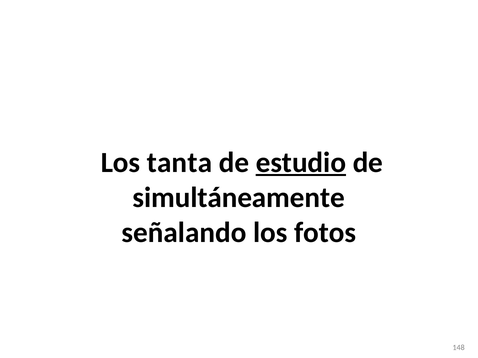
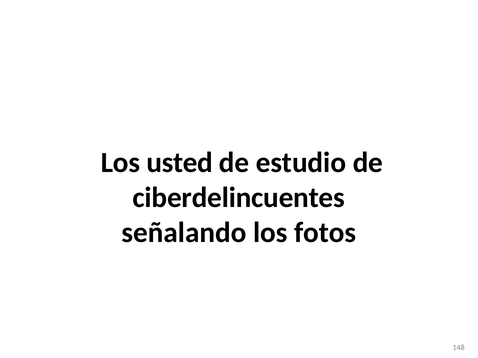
tanta: tanta -> usted (180, 163)
estudio underline: present -> none (301, 163)
simultáneamente: simultáneamente -> ciberdelincuentes (239, 198)
